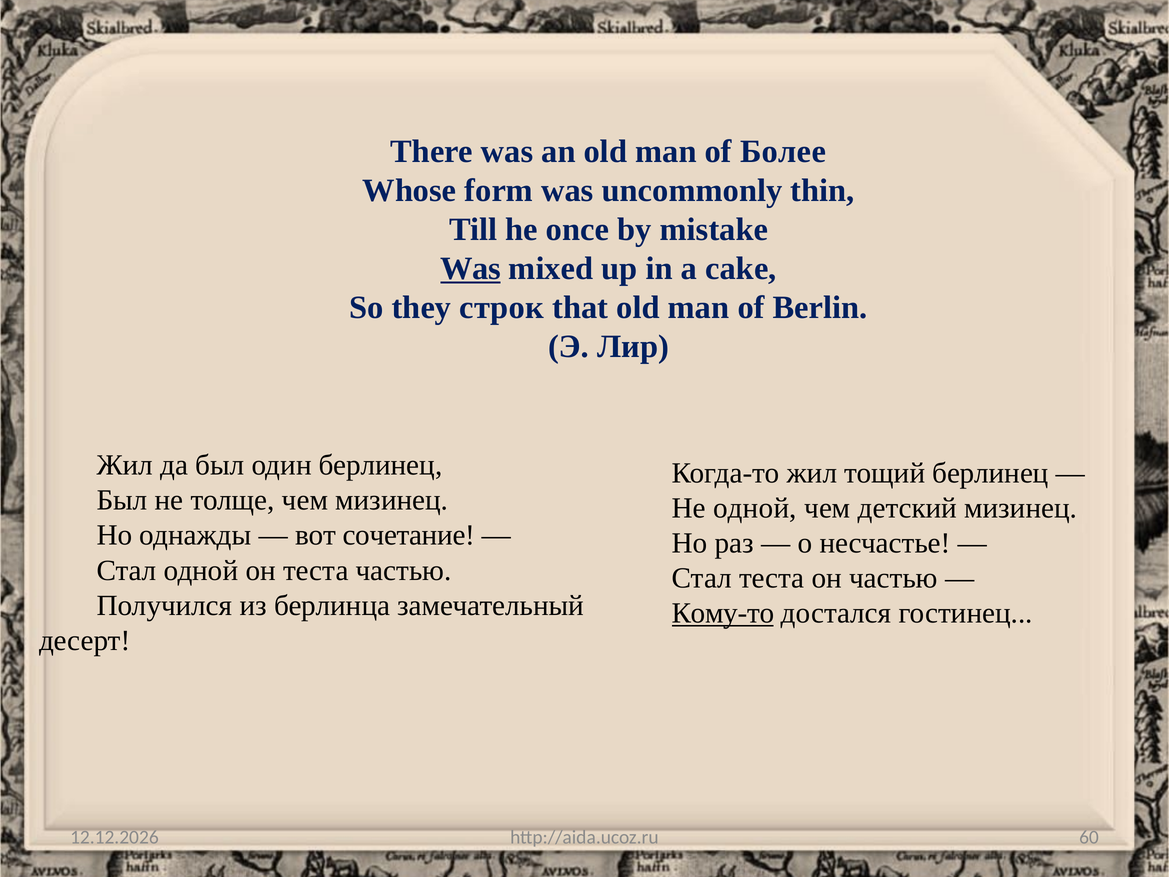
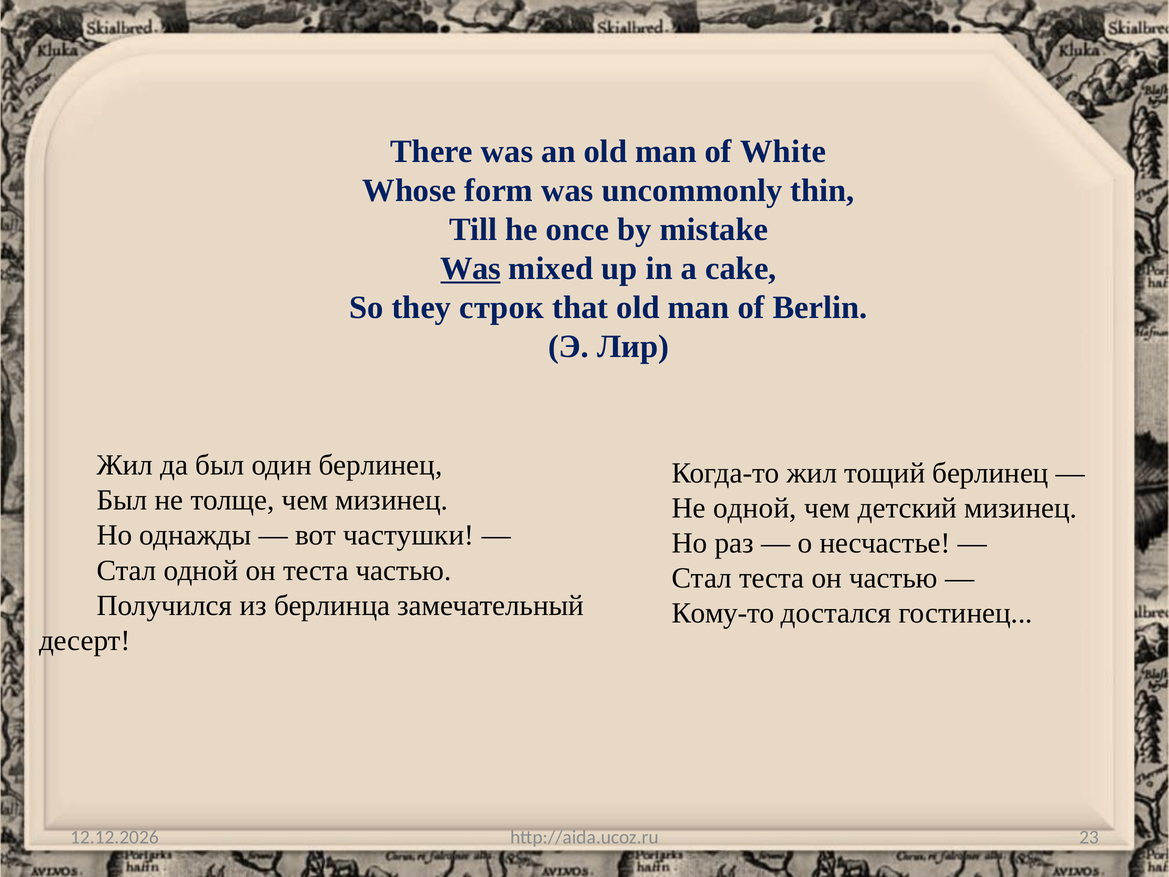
Более: Более -> White (783, 151)
сочетание: сочетание -> частушки (409, 535)
Кому-то underline: present -> none (723, 613)
60: 60 -> 23 (1089, 837)
